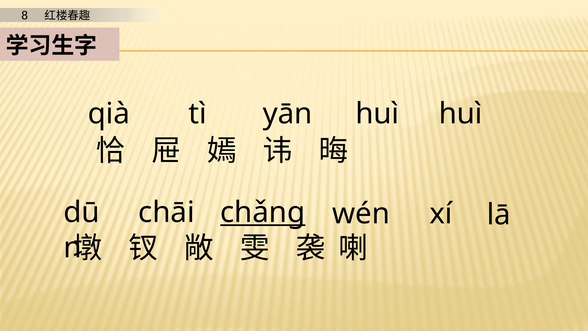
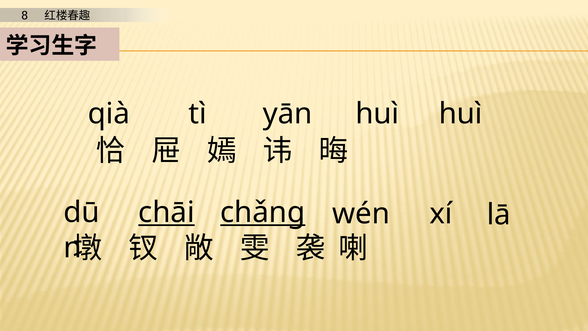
chāi underline: none -> present (166, 212)
